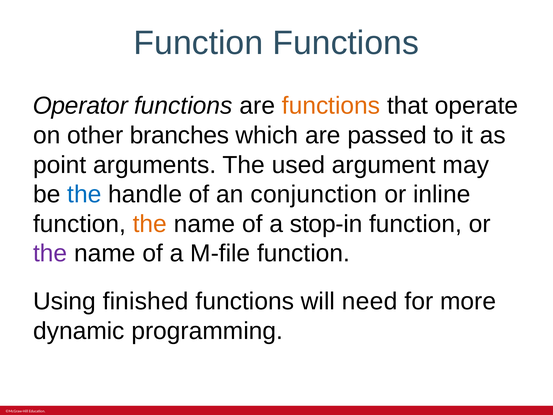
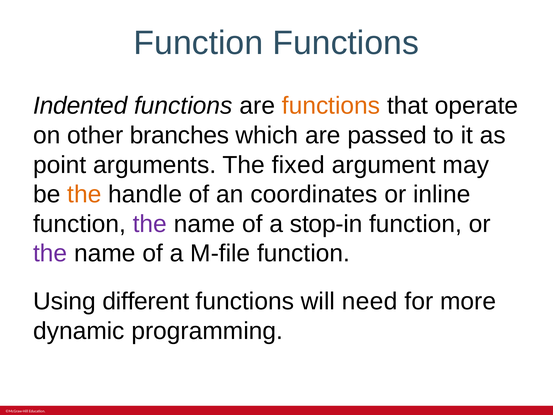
Operator: Operator -> Indented (80, 106)
used: used -> fixed (298, 165)
the colour: blue -> orange (84, 194)
conjunction: conjunction -> coordinates (314, 194)
the colour: orange -> purple (150, 224)
finished: finished -> different (146, 301)
